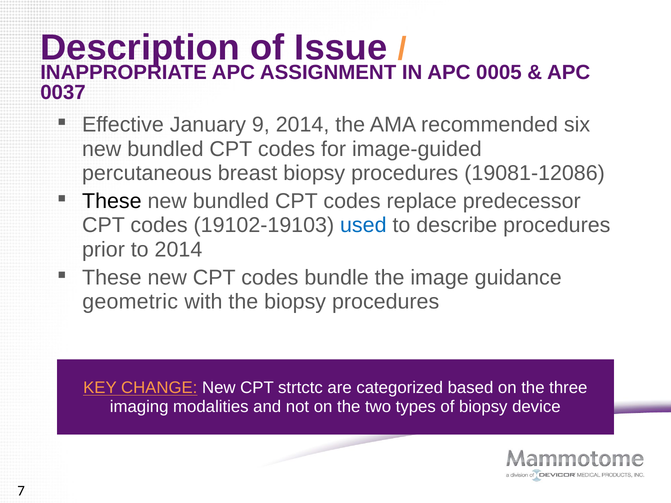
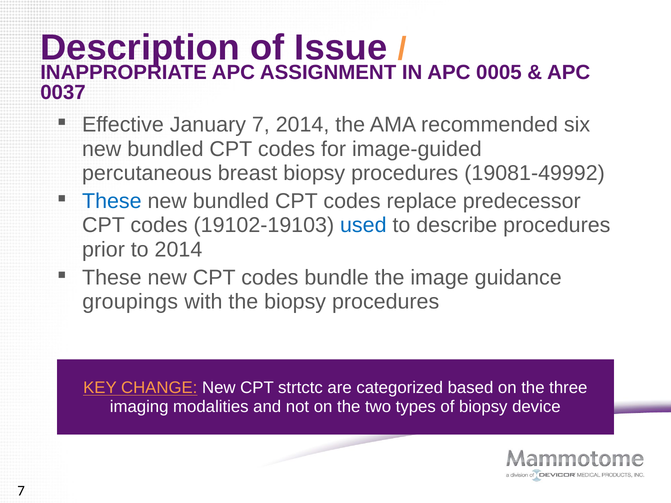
January 9: 9 -> 7 (261, 125)
19081-12086: 19081-12086 -> 19081-49992 (535, 173)
These colour: black -> blue (112, 201)
geometric: geometric -> groupings (130, 302)
